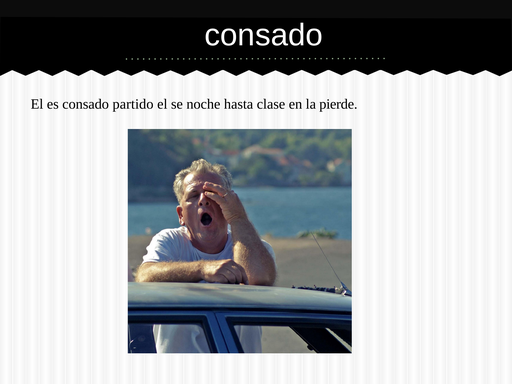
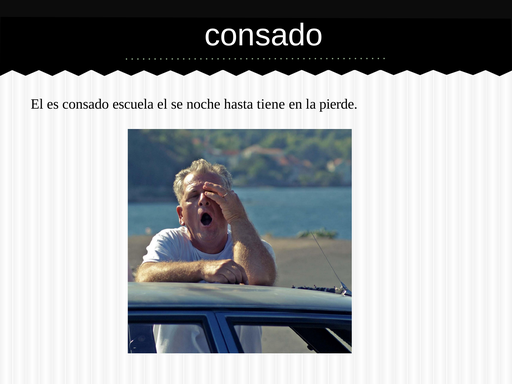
partido: partido -> escuela (133, 104)
clase: clase -> tiene (271, 104)
